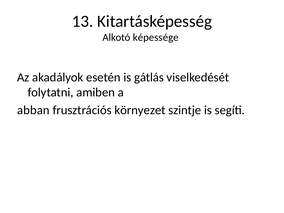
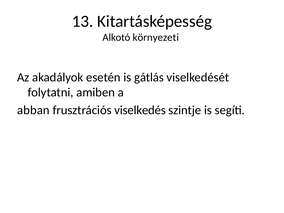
képessége: képessége -> környezeti (156, 37)
környezet: környezet -> viselkedés (140, 110)
